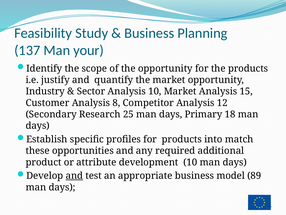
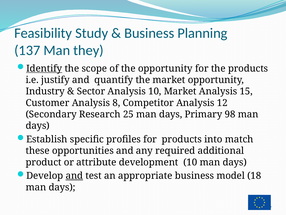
your: your -> they (88, 50)
Identify underline: none -> present (44, 68)
18: 18 -> 98 (230, 114)
89: 89 -> 18 (254, 175)
